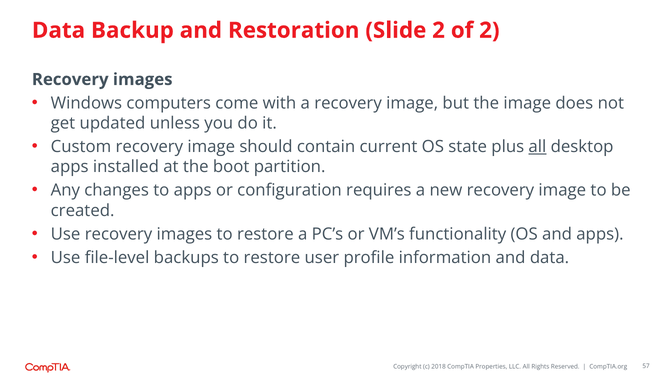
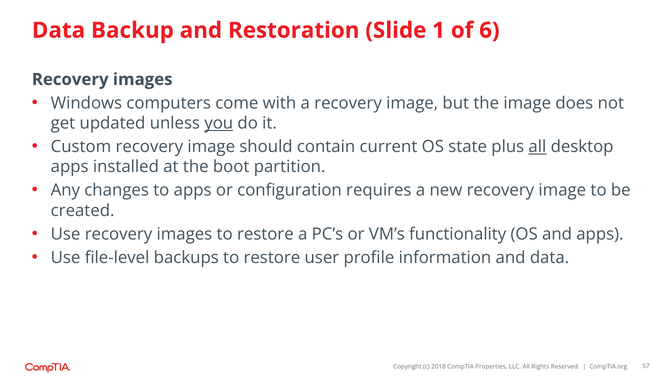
Slide 2: 2 -> 1 (439, 30)
of 2: 2 -> 6 (489, 30)
you underline: none -> present (219, 123)
